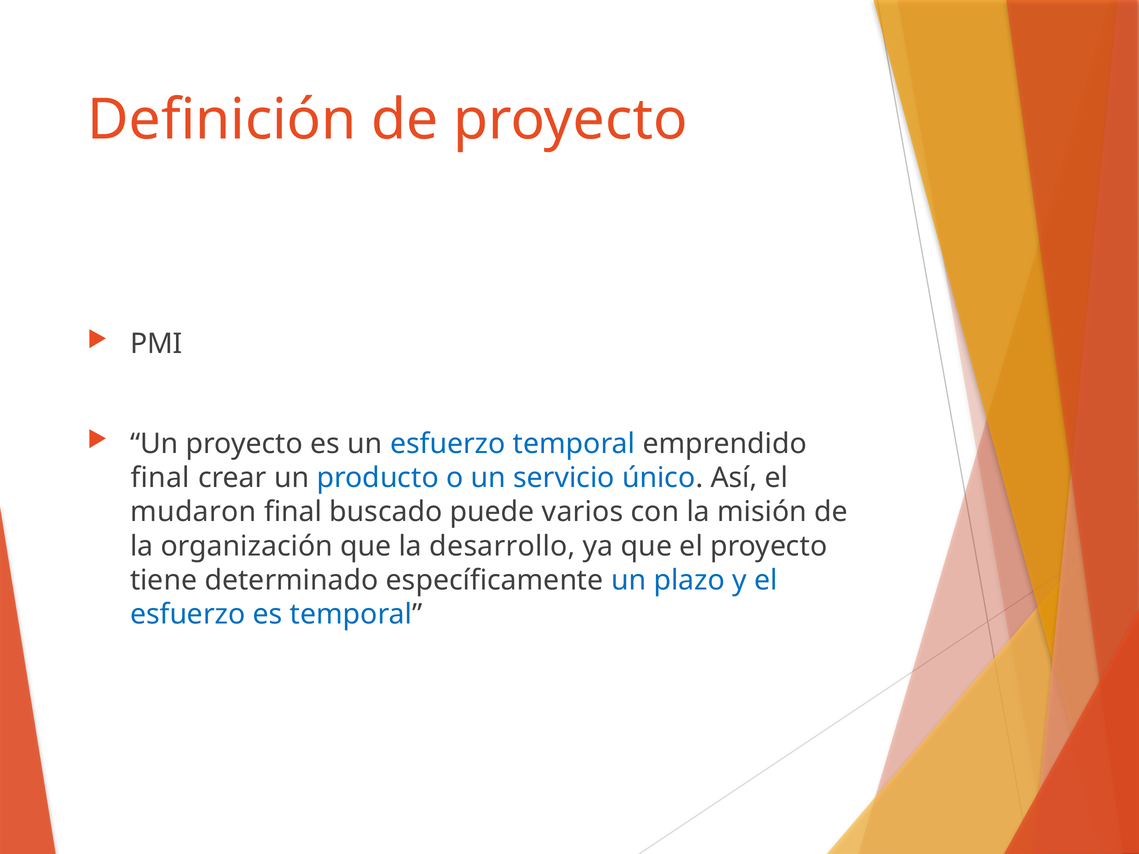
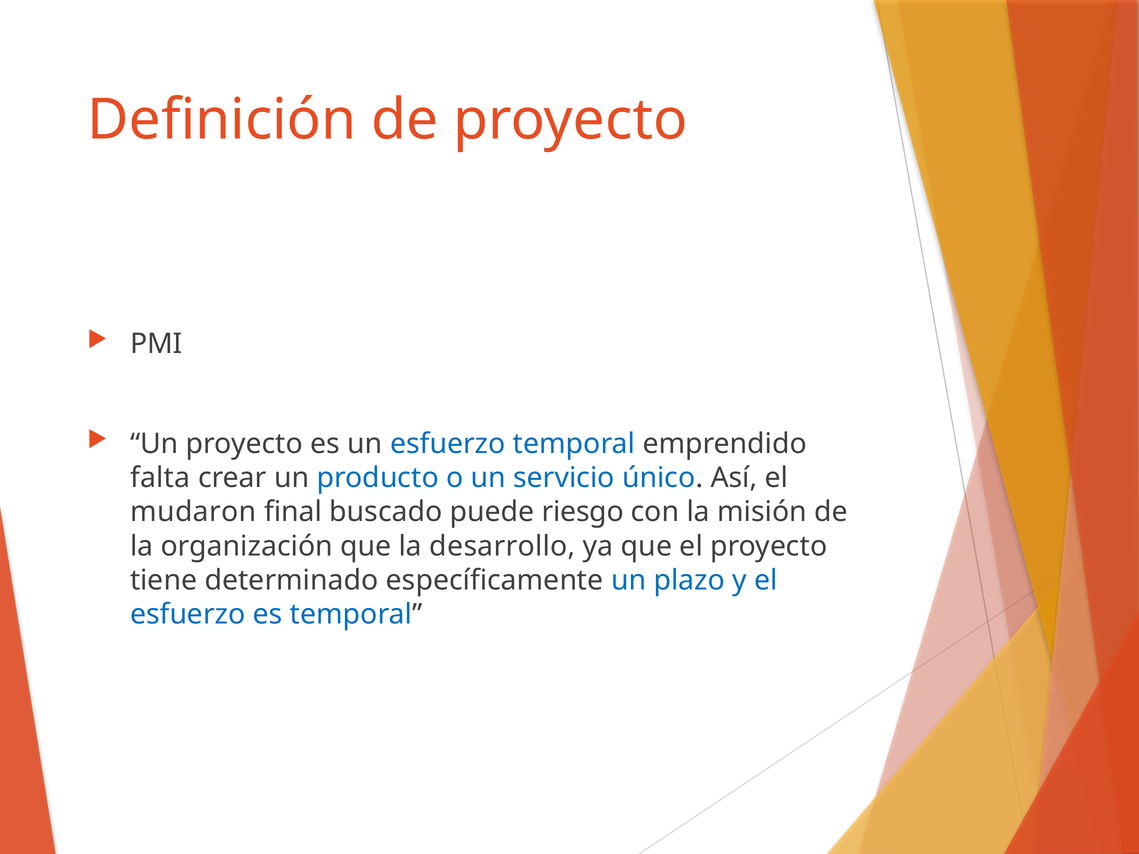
final: final -> falta (160, 478)
varios: varios -> riesgo (583, 512)
